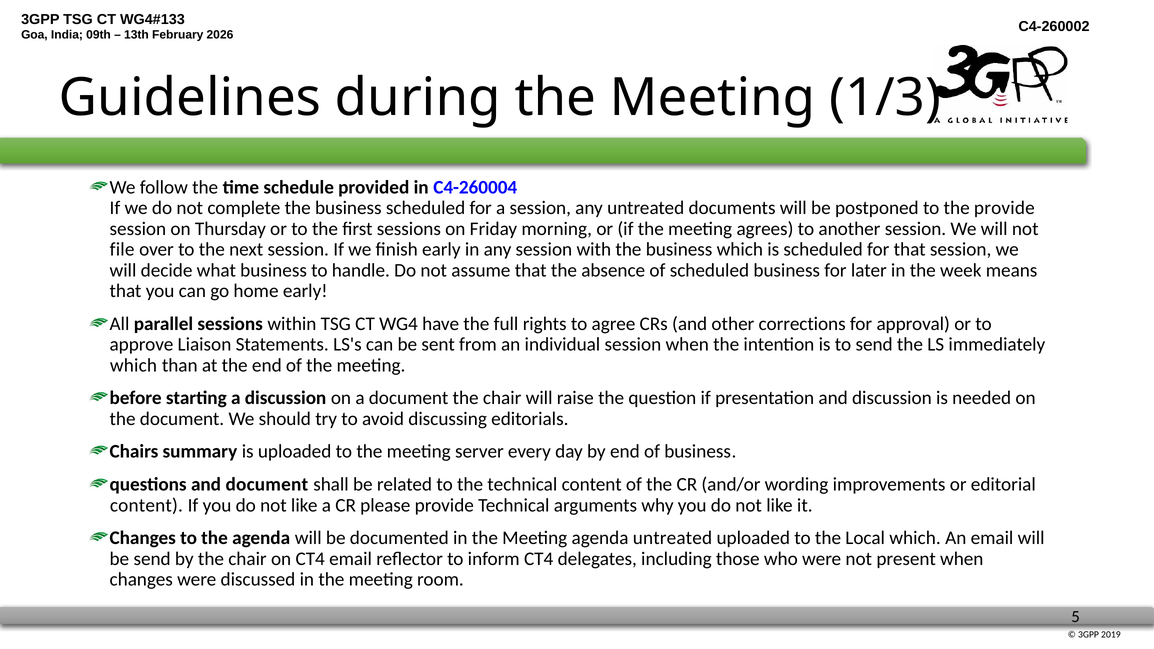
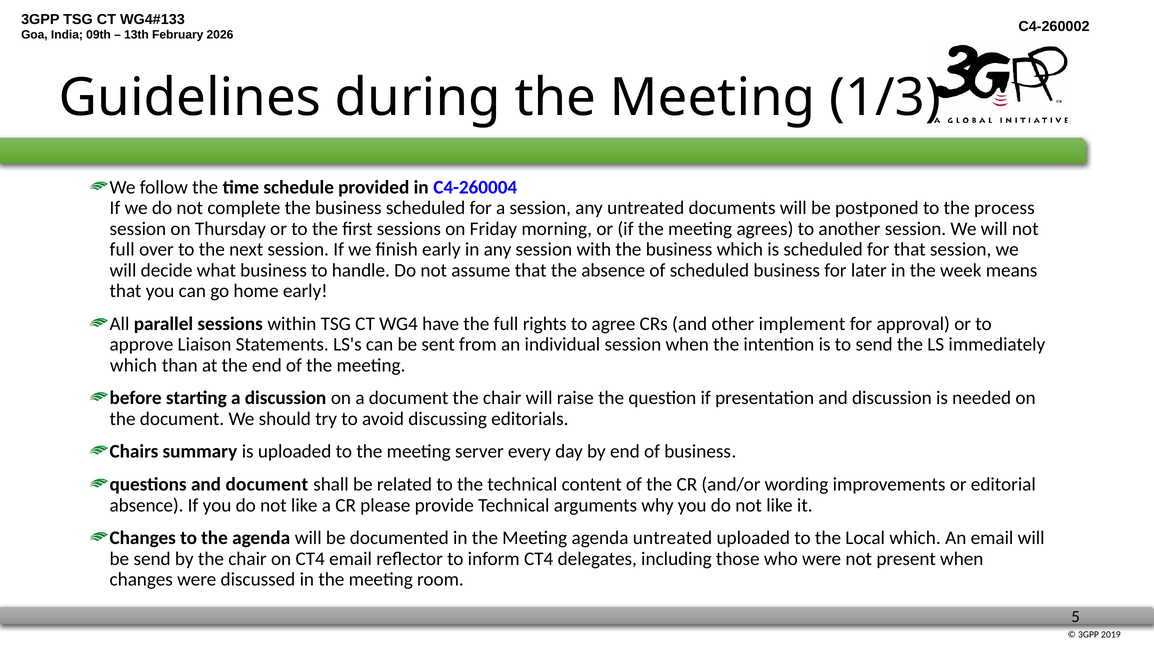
the provide: provide -> process (1004, 208)
file: file -> full (122, 250)
corrections: corrections -> implement (802, 324)
content: content -> absence (147, 505)
